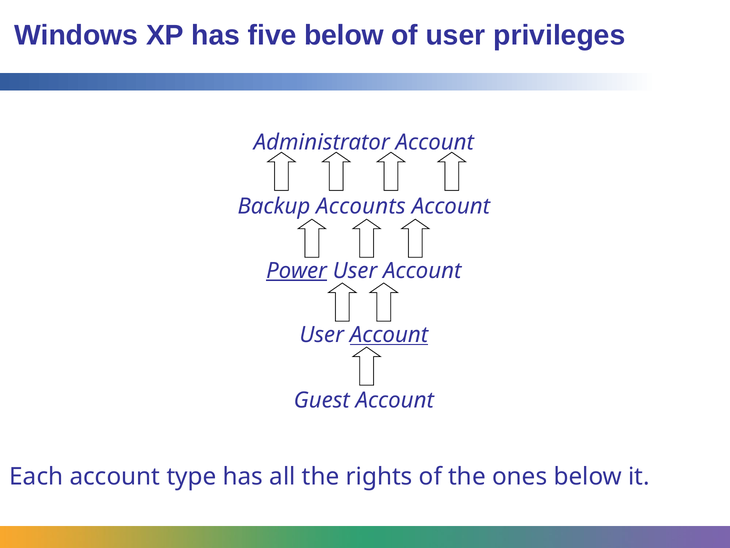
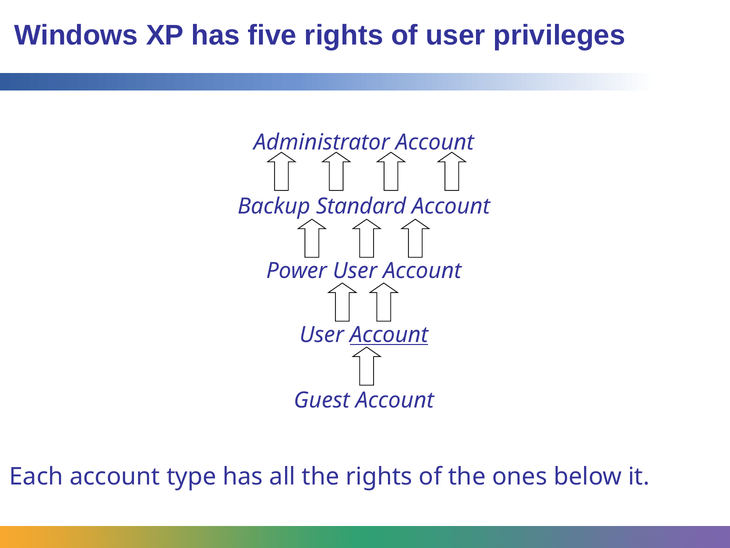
five below: below -> rights (344, 35)
Accounts: Accounts -> Standard (361, 206)
Power underline: present -> none (297, 270)
